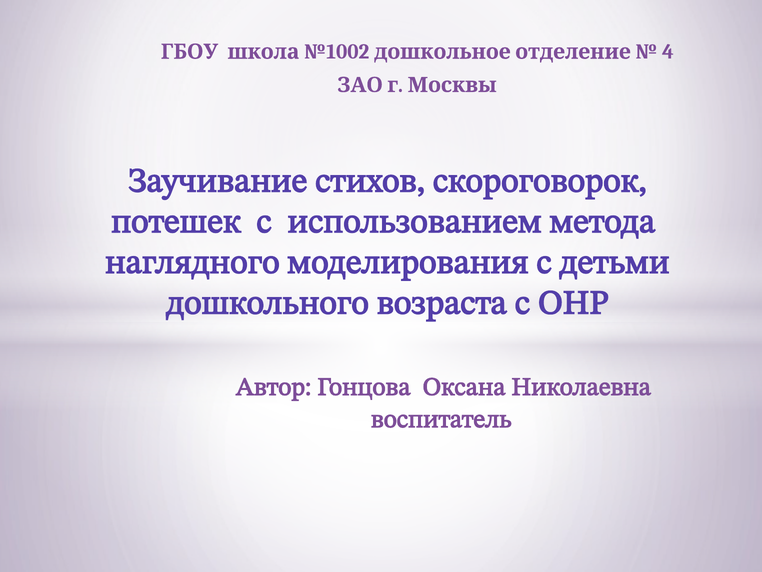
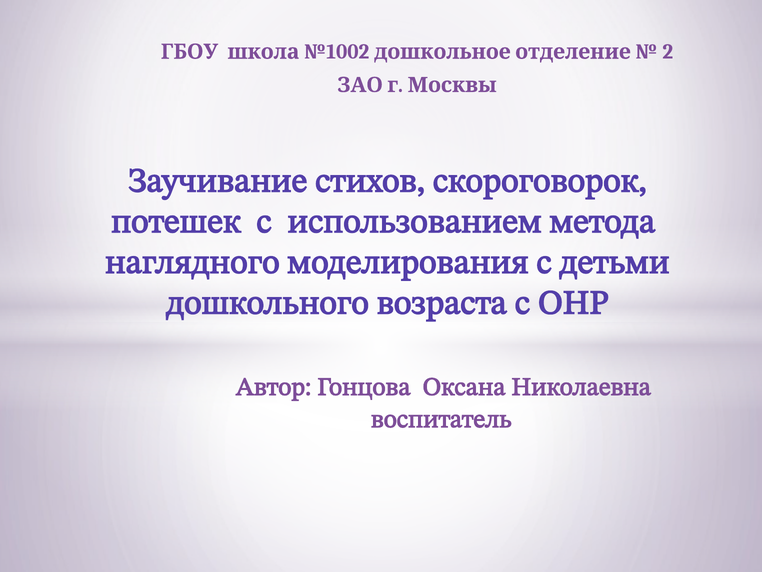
4: 4 -> 2 (668, 52)
